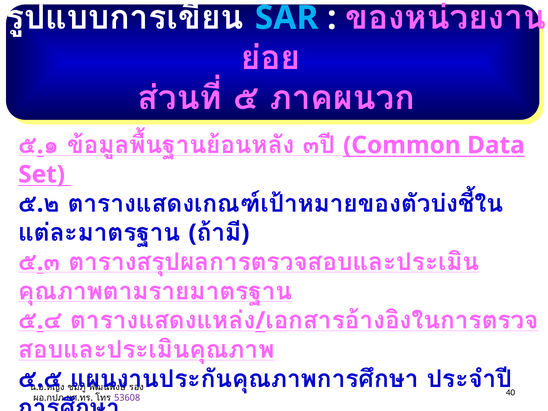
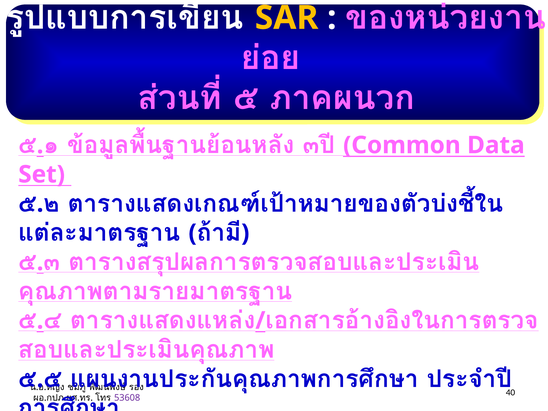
SAR colour: light blue -> yellow (287, 18)
